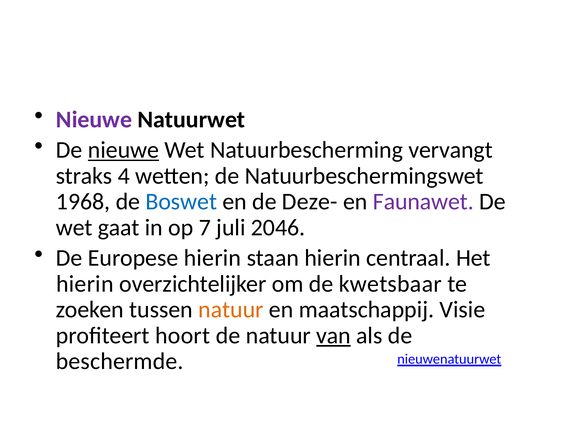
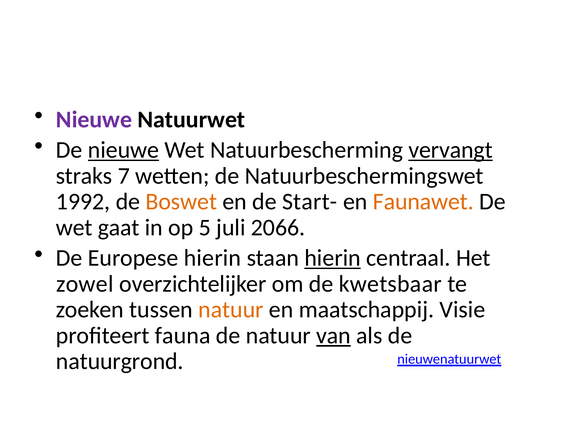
vervangt underline: none -> present (451, 150)
4: 4 -> 7 (124, 176)
1968: 1968 -> 1992 (83, 201)
Boswet colour: blue -> orange (181, 201)
Deze-: Deze- -> Start- (310, 201)
Faunawet colour: purple -> orange (423, 201)
7: 7 -> 5 (205, 227)
2046: 2046 -> 2066 (278, 227)
hierin underline: none -> present (333, 258)
hierin: hierin -> zowel (85, 283)
hoort: hoort -> fauna (183, 335)
beschermde: beschermde -> natuurgrond (120, 361)
